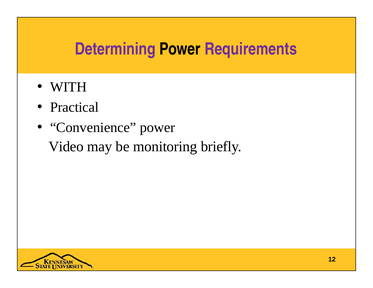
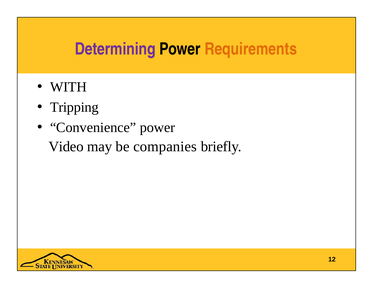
Requirements colour: purple -> orange (251, 49)
Practical: Practical -> Tripping (74, 107)
monitoring: monitoring -> companies (165, 147)
